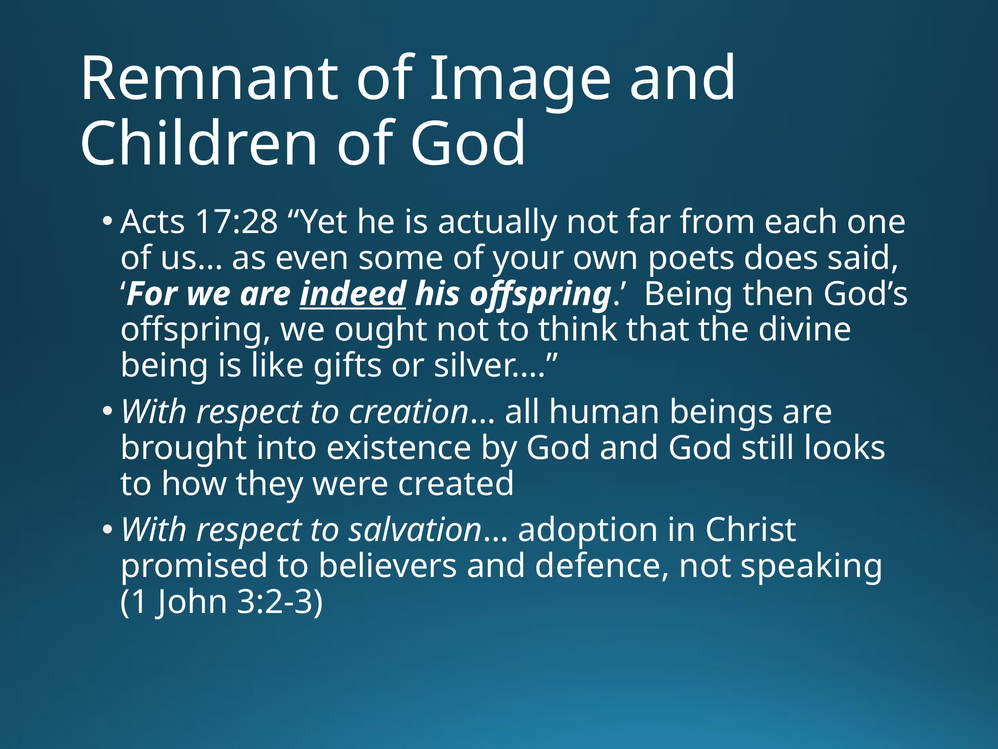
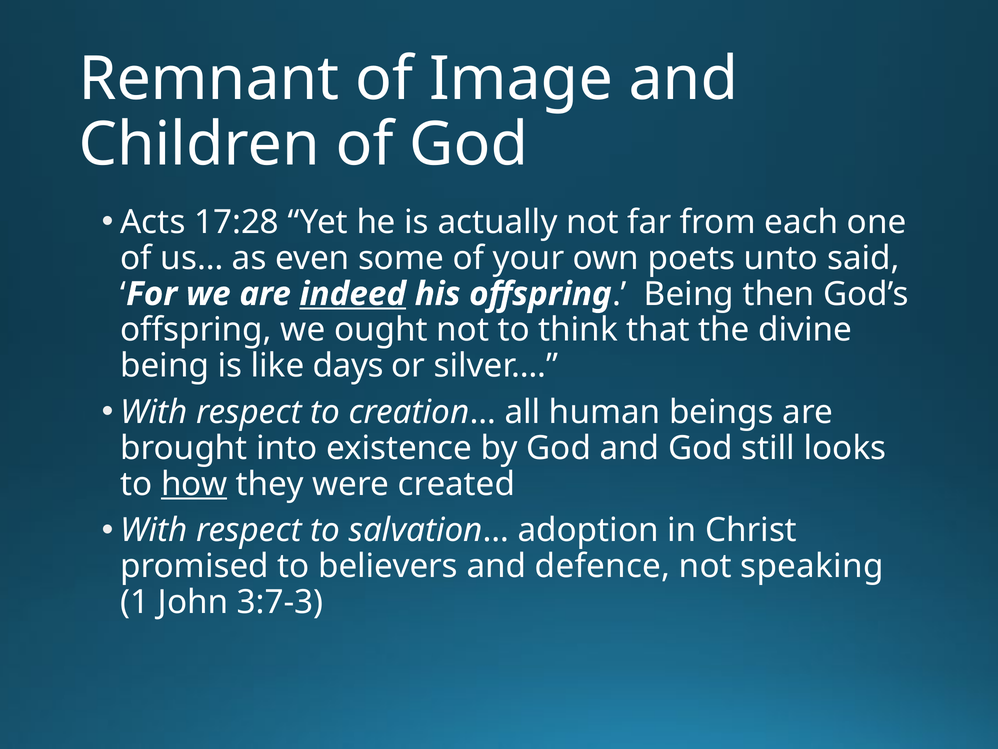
does: does -> unto (781, 258)
gifts: gifts -> days (348, 366)
how underline: none -> present (194, 484)
3:2-3: 3:2-3 -> 3:7-3 (280, 602)
